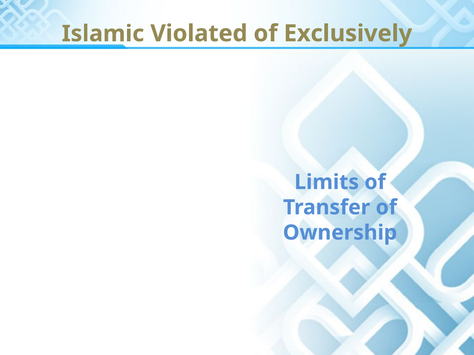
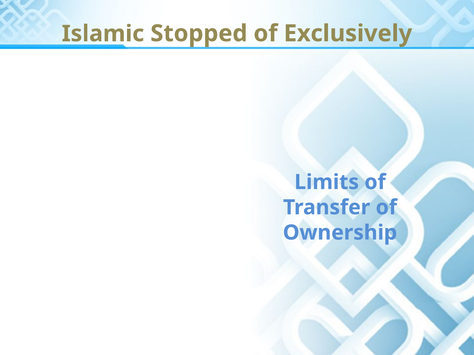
Violated: Violated -> Stopped (199, 34)
